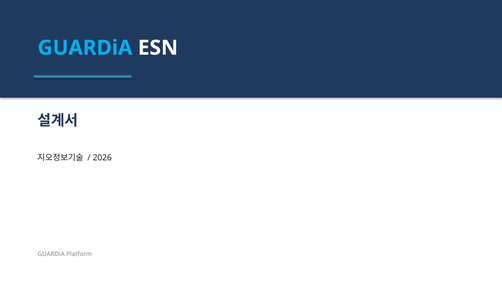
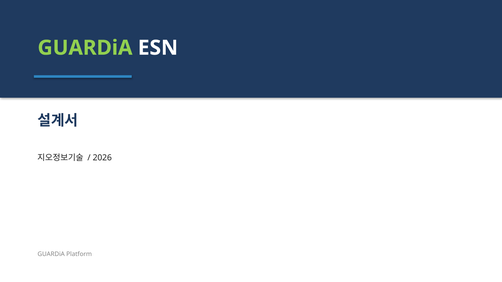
GUARDiA colour: light blue -> light green (85, 48)
